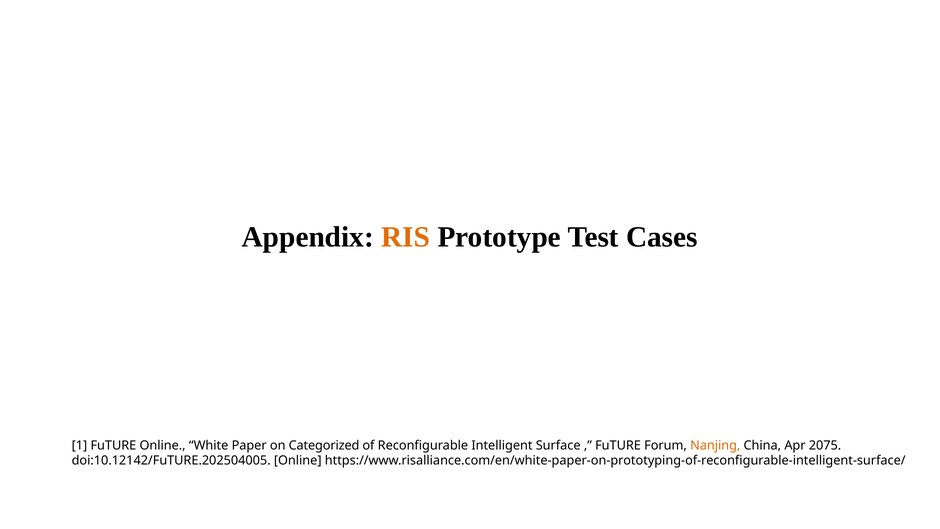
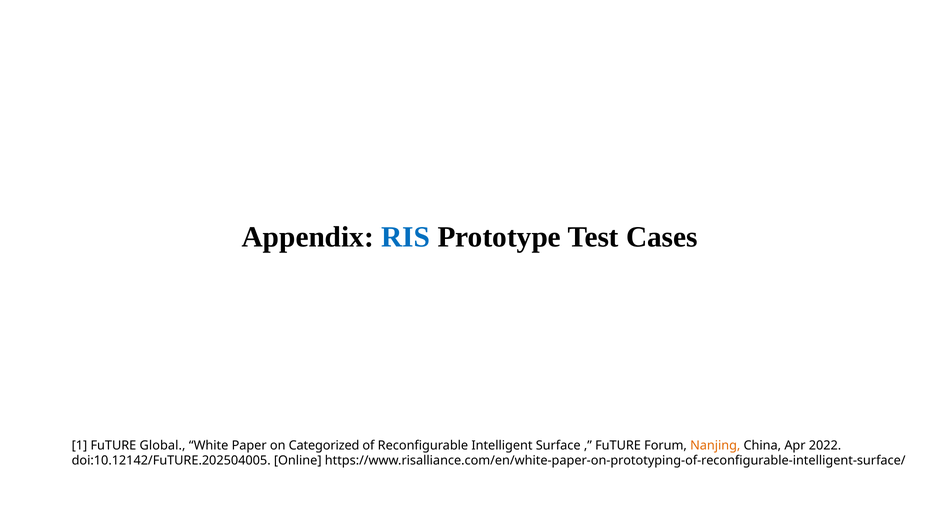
RIS colour: orange -> blue (406, 237)
FuTURE Online: Online -> Global (163, 445)
2075: 2075 -> 2022 (825, 445)
